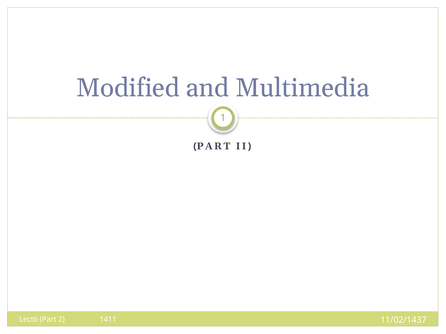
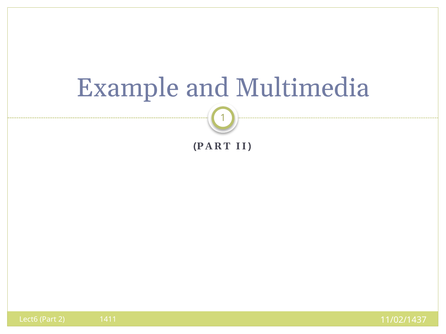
Modified: Modified -> Example (128, 88)
